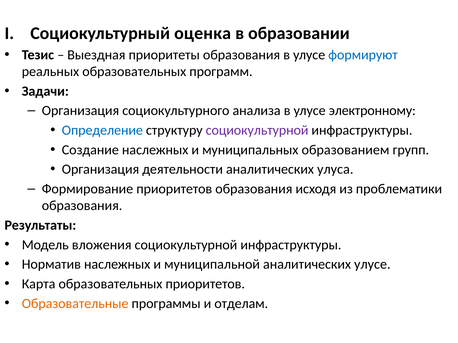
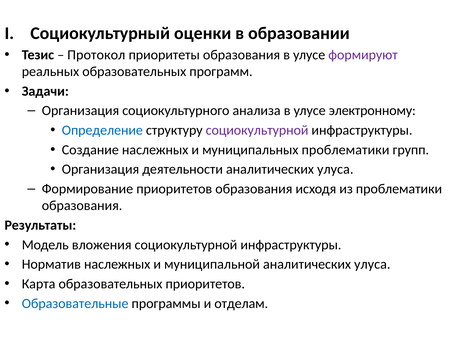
оценка: оценка -> оценки (203, 33)
Выездная: Выездная -> Протокол (96, 55)
формируют colour: blue -> purple (363, 55)
муниципальных образованием: образованием -> проблематики (345, 150)
муниципальной аналитических улусе: улусе -> улуса (372, 265)
Образовательные colour: orange -> blue (75, 304)
